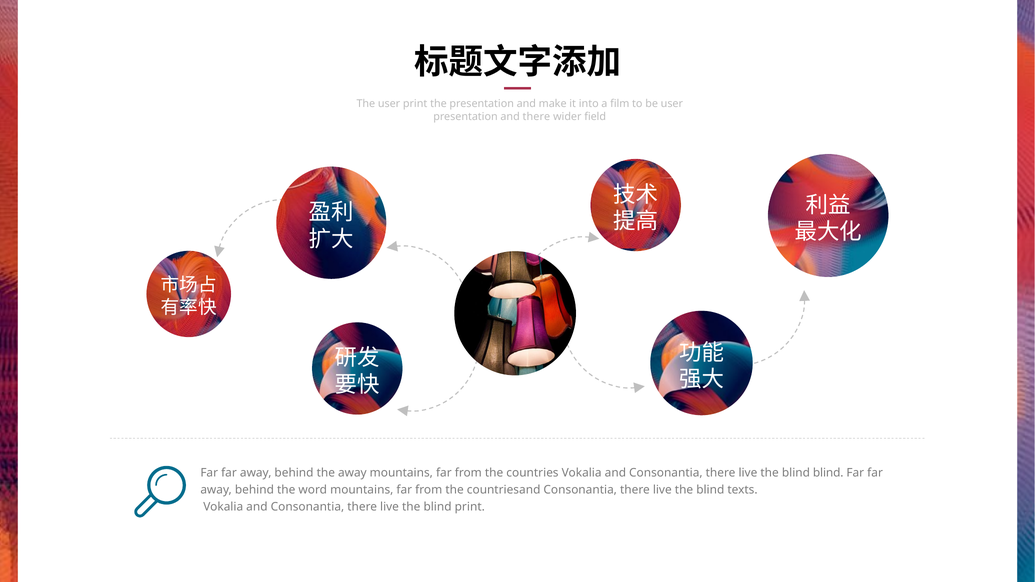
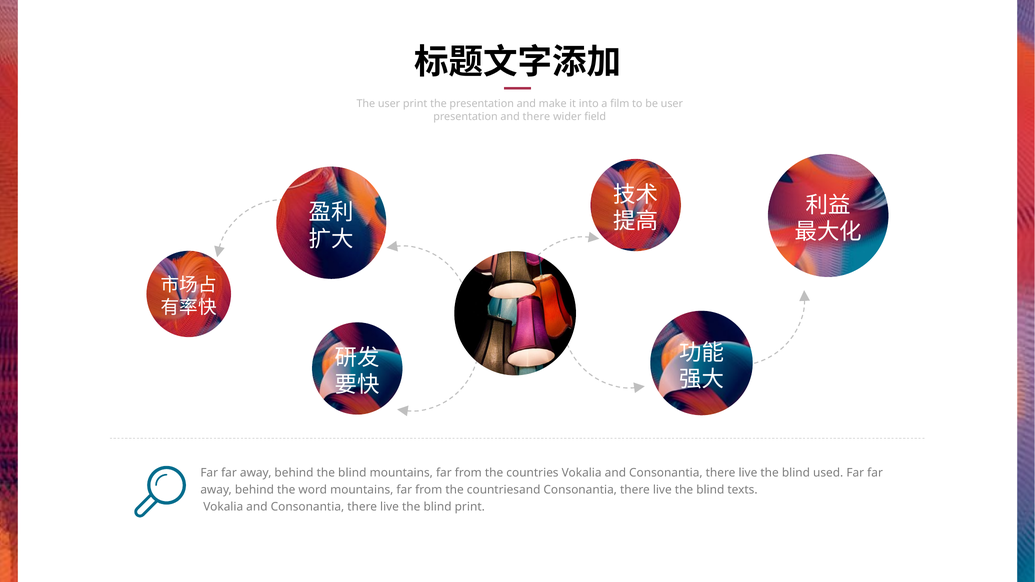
behind the away: away -> blind (352, 473)
blind blind: blind -> used (828, 473)
